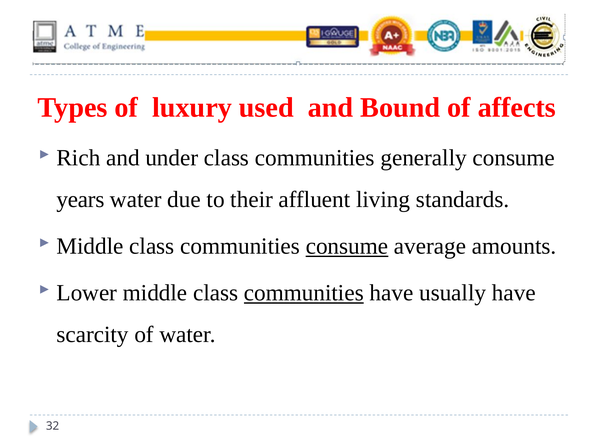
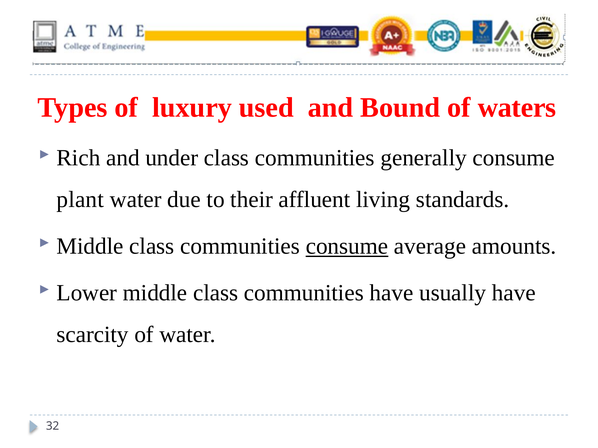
affects: affects -> waters (517, 108)
years: years -> plant (80, 200)
communities underline: present -> none (304, 293)
